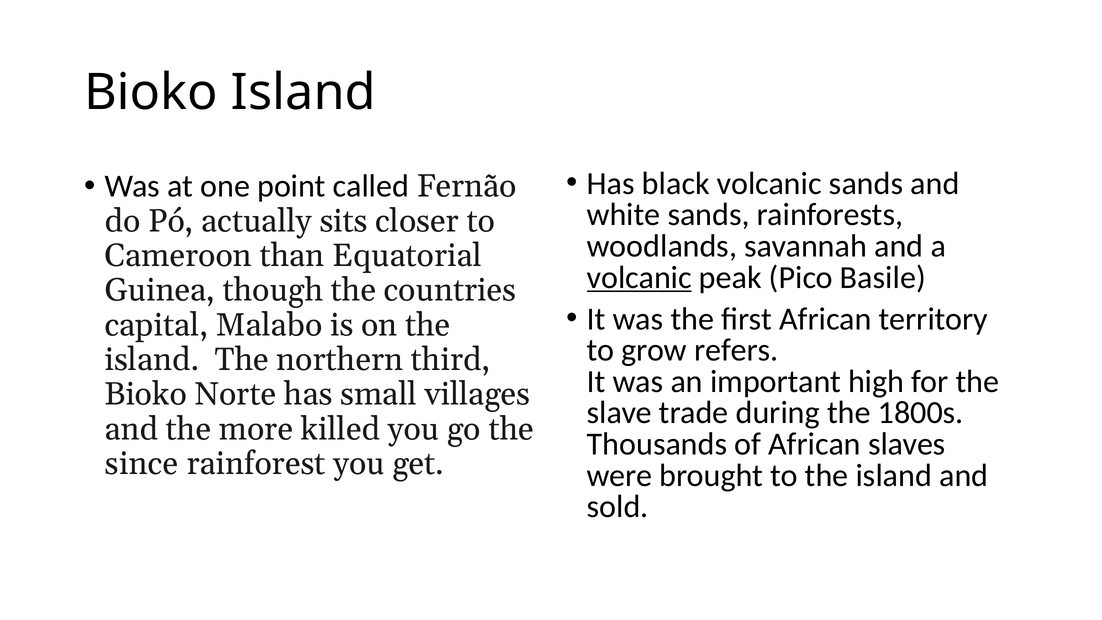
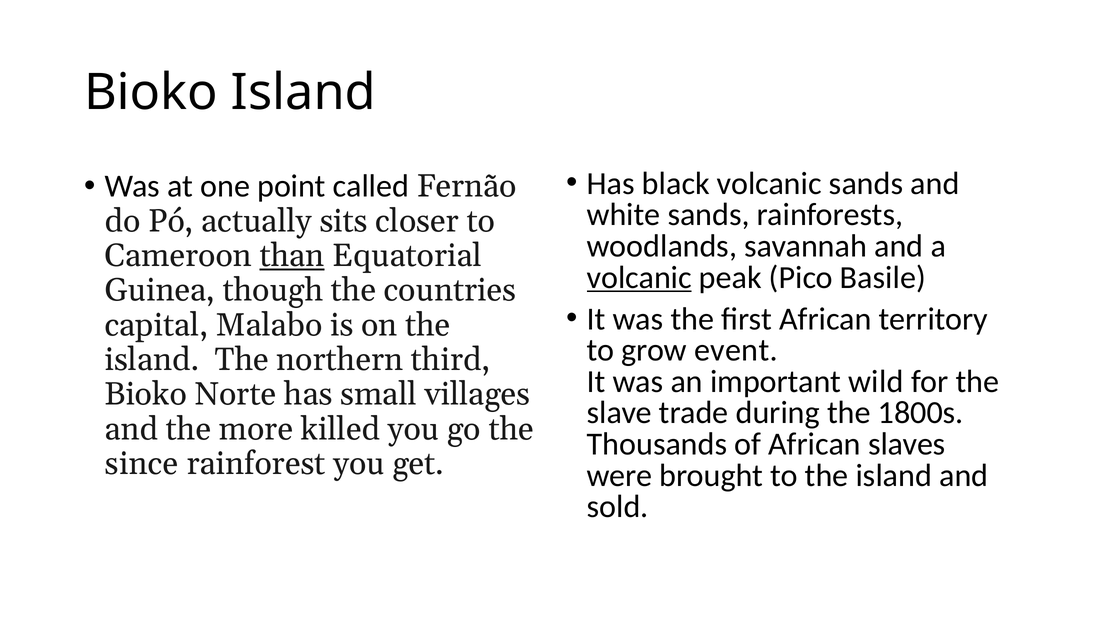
than underline: none -> present (292, 256)
refers: refers -> event (736, 350)
high: high -> wild (876, 381)
